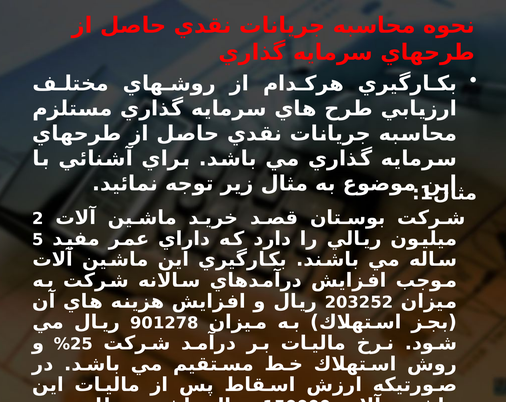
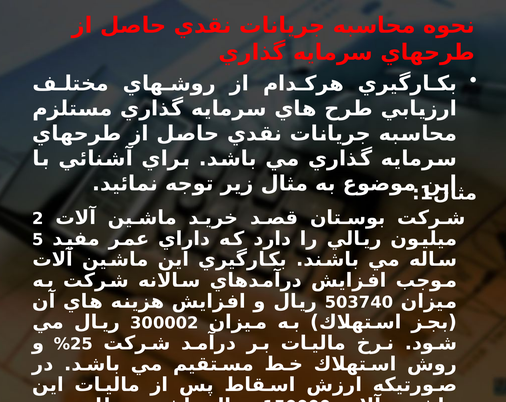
203252: 203252 -> 503740 (359, 302)
901278: 901278 -> 300002 (164, 323)
